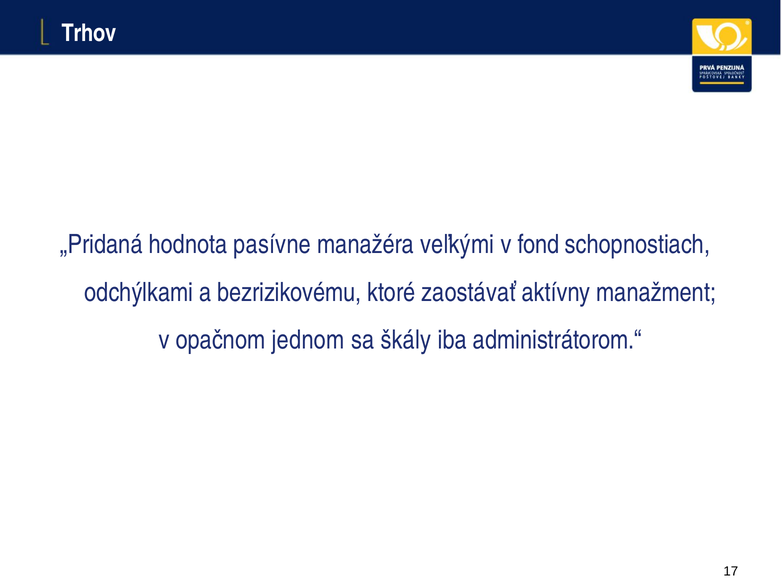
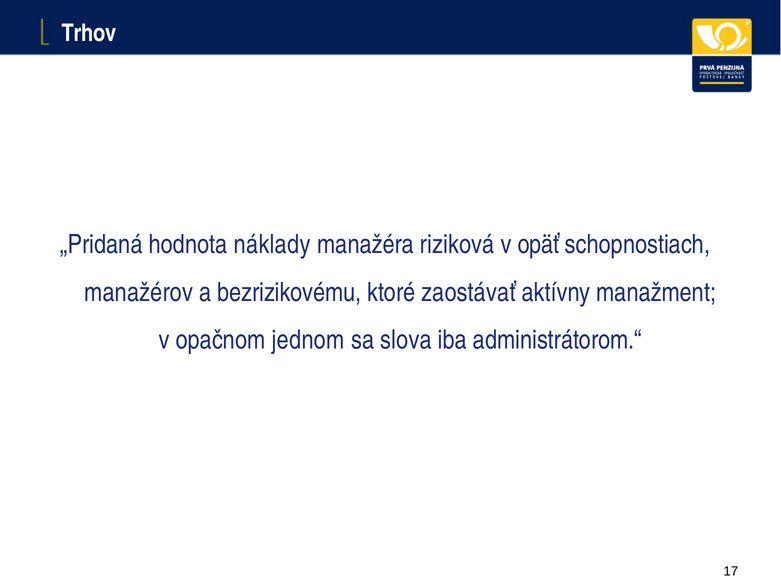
pasívne: pasívne -> náklady (272, 245)
veľkými: veľkými -> riziková (457, 245)
fond: fond -> opäť (538, 245)
odchýlkami: odchýlkami -> manažérov (139, 293)
škály: škály -> slova (406, 341)
